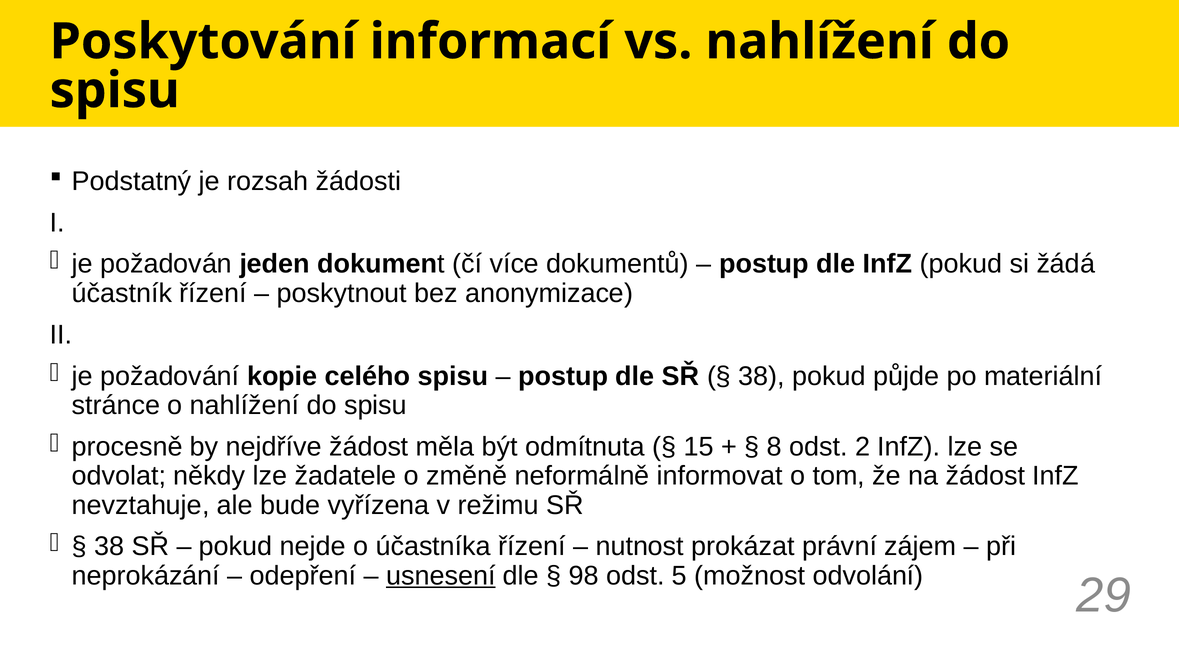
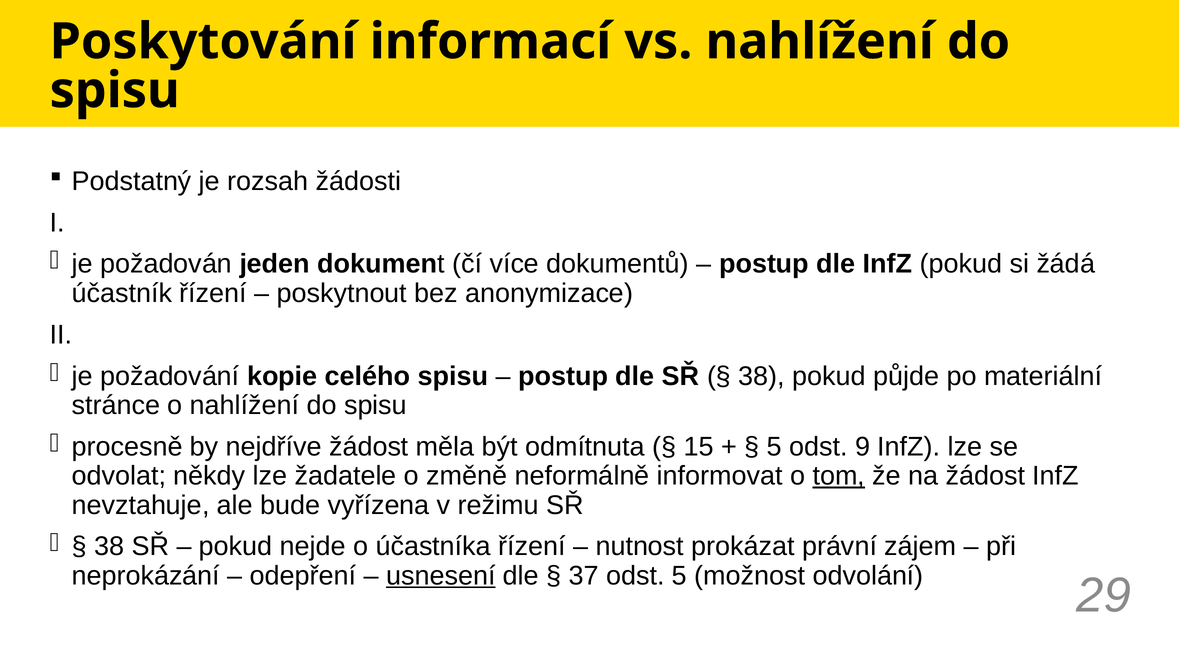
8: 8 -> 5 (774, 447)
2: 2 -> 9 (863, 447)
tom underline: none -> present (839, 476)
98: 98 -> 37 (584, 576)
